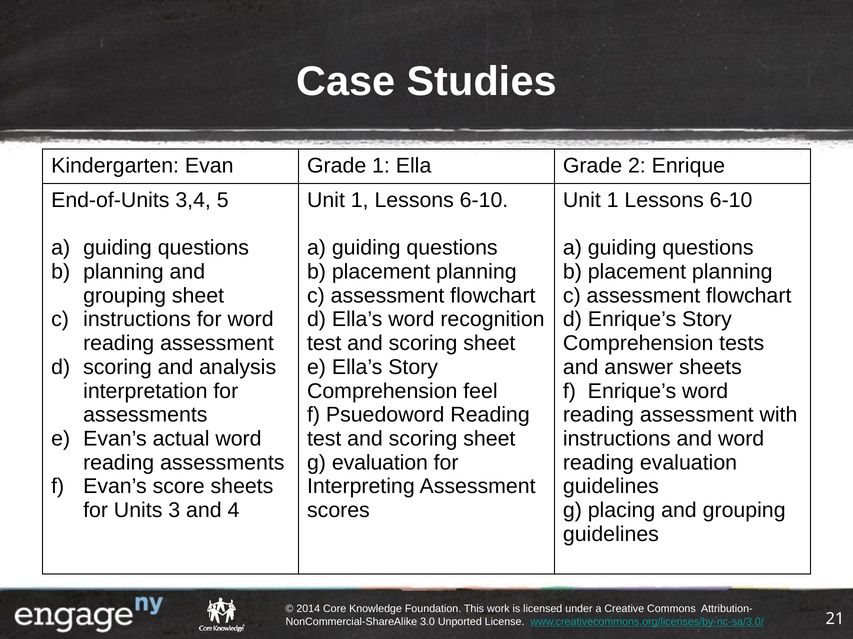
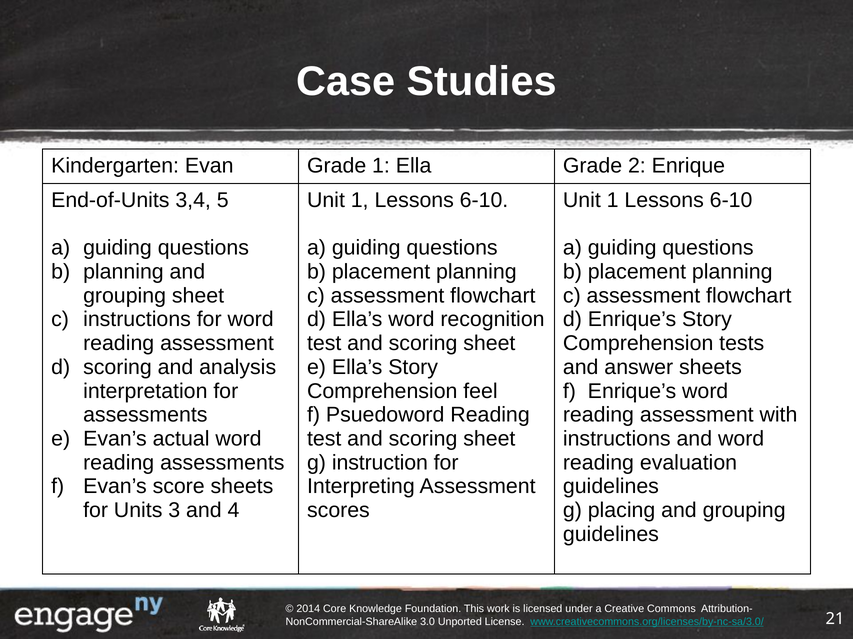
g evaluation: evaluation -> instruction (380, 463)
